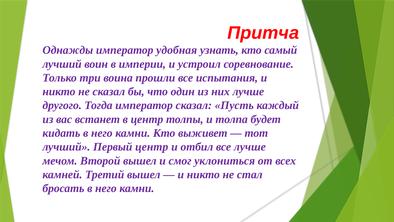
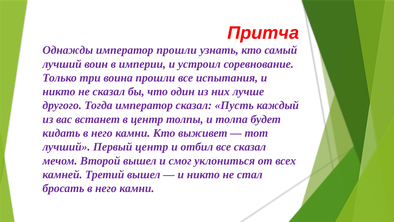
император удобная: удобная -> прошли (177, 50)
все лучше: лучше -> сказал (250, 147)
